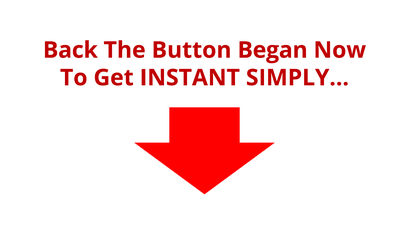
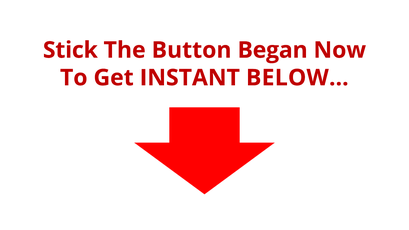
Back: Back -> Stick (70, 50)
SIMPLY…: SIMPLY… -> BELOW… (297, 78)
